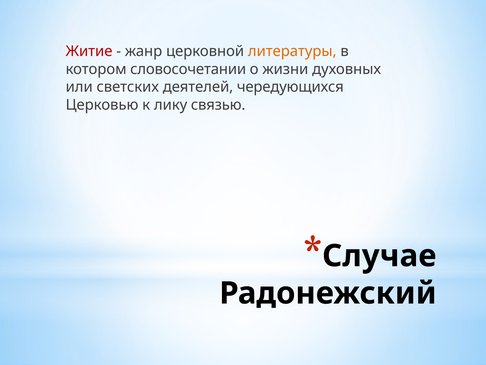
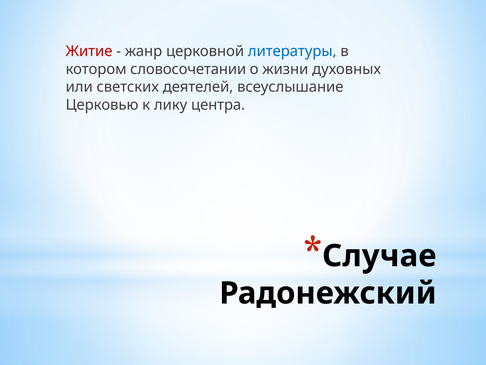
литературы colour: orange -> blue (292, 51)
чередующихся: чередующихся -> всеуслышание (290, 87)
связью: связью -> центра (218, 105)
